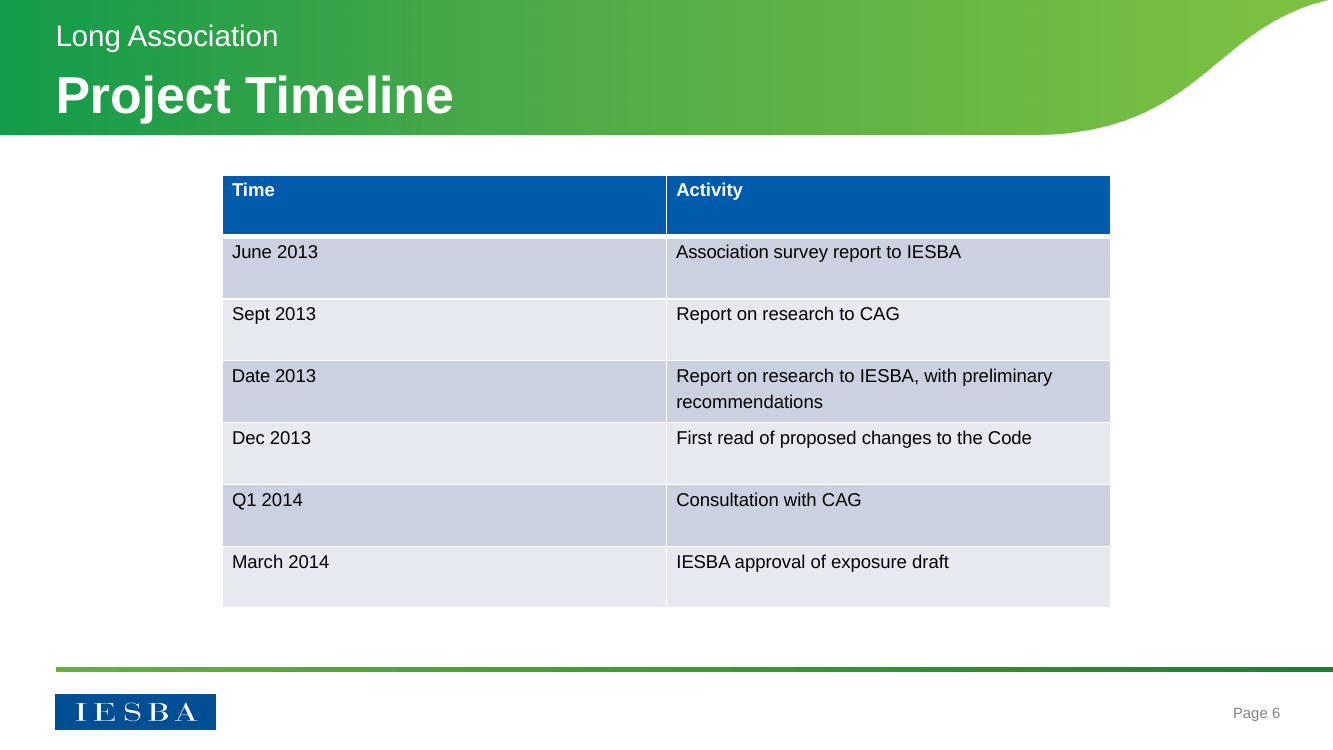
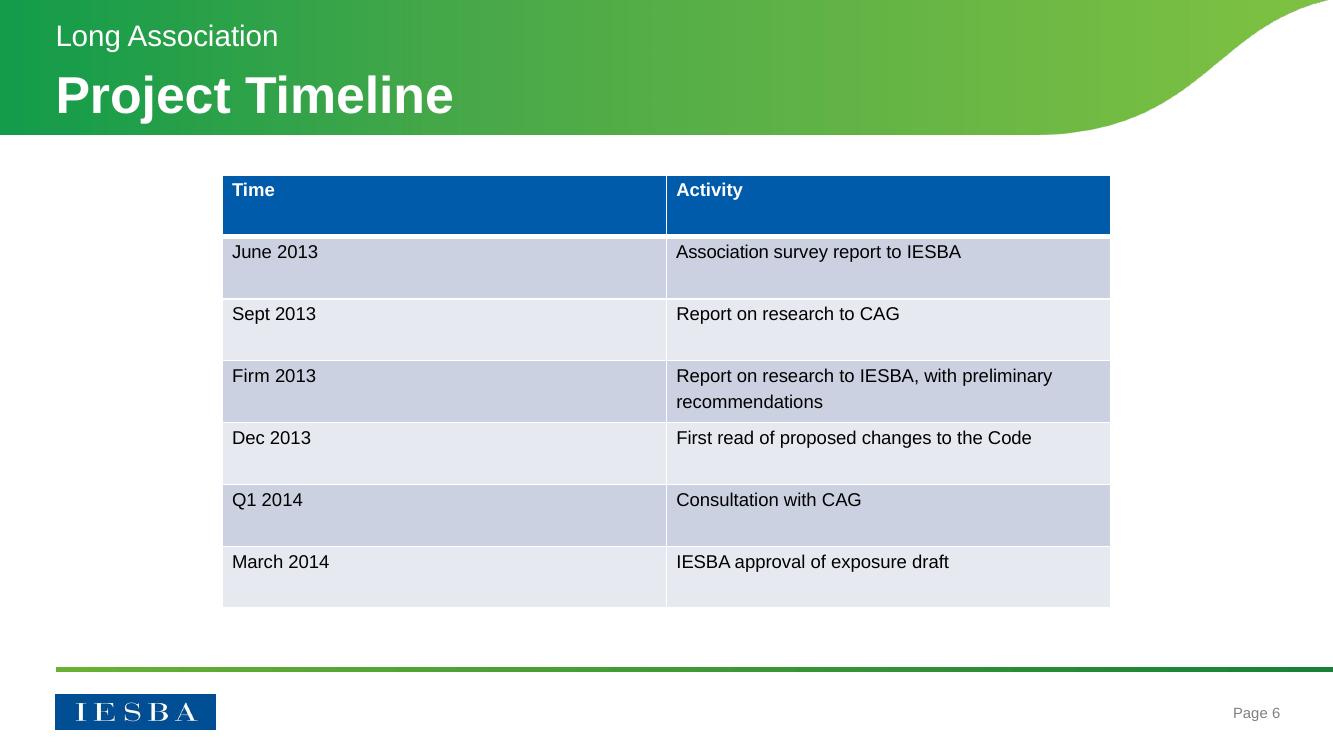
Date: Date -> Firm (251, 376)
